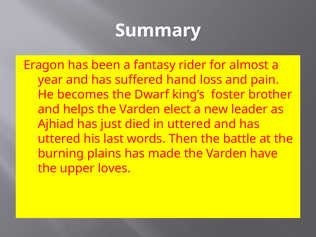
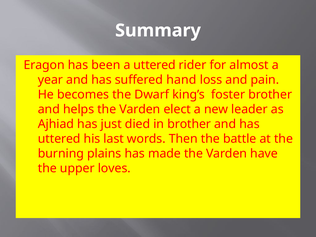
a fantasy: fantasy -> uttered (155, 65)
in uttered: uttered -> brother (189, 124)
